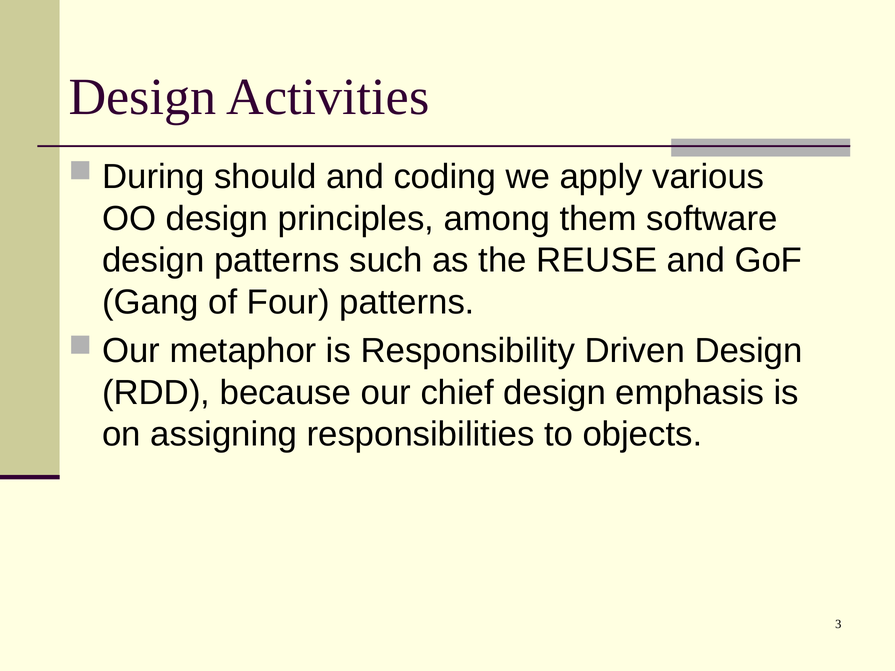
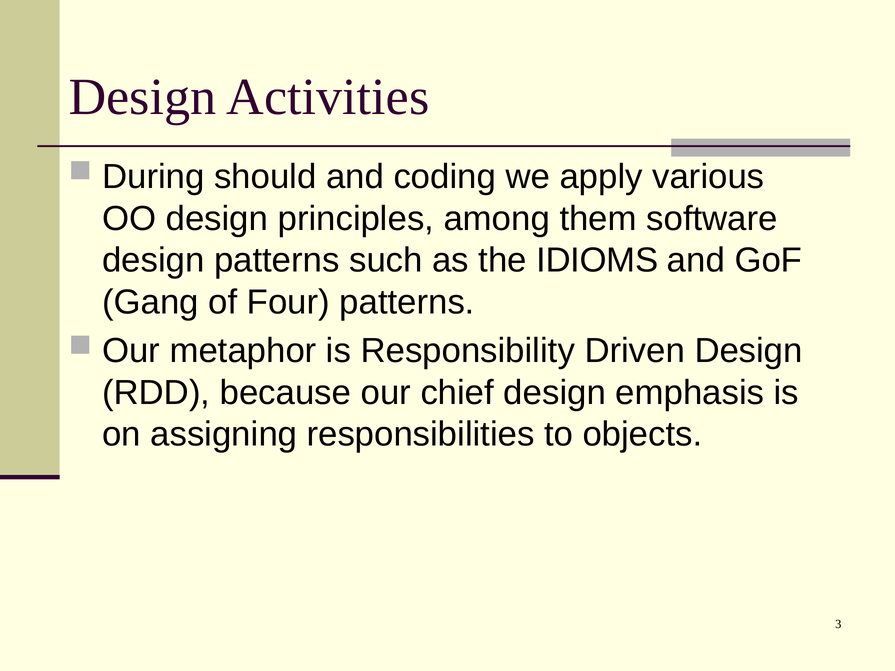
REUSE: REUSE -> IDIOMS (597, 261)
